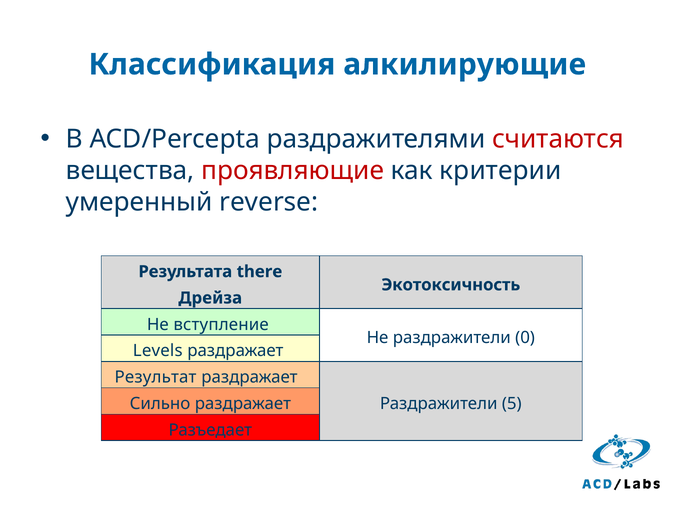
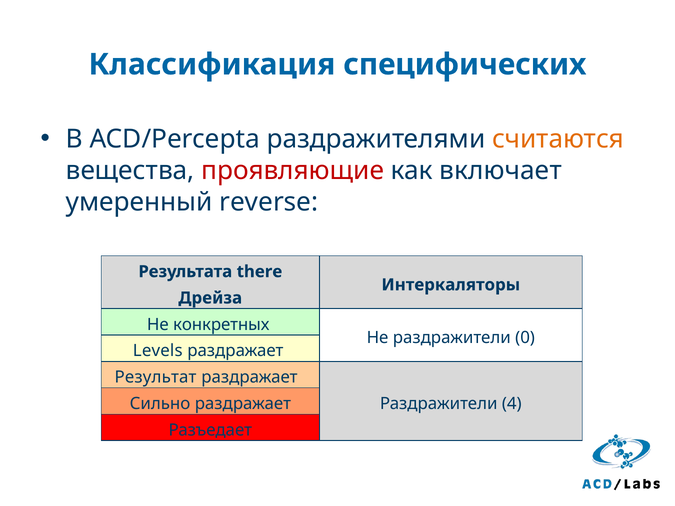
алкилирующие: алкилирующие -> специфических (465, 65)
считаются colour: red -> orange (558, 139)
критерии: критерии -> включает (501, 171)
Экотоксичность: Экотоксичность -> Интеркаляторы (451, 285)
вступление: вступление -> конкретных (221, 325)
5: 5 -> 4 (512, 404)
